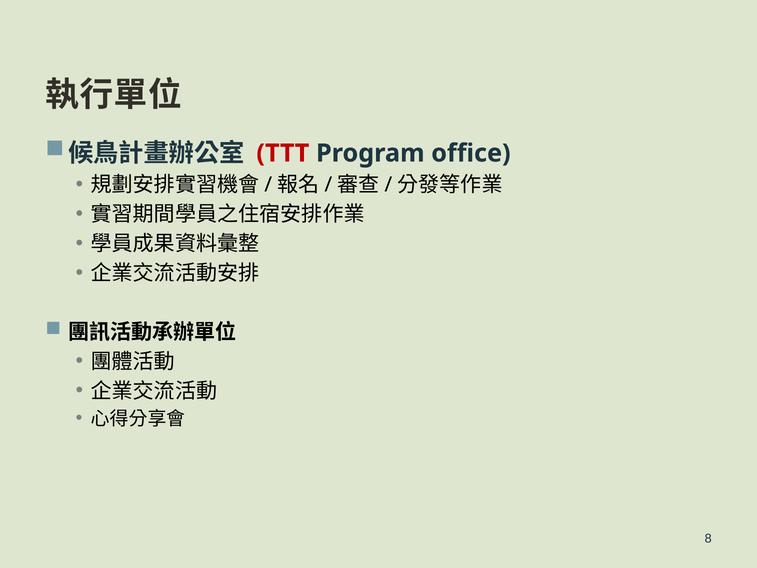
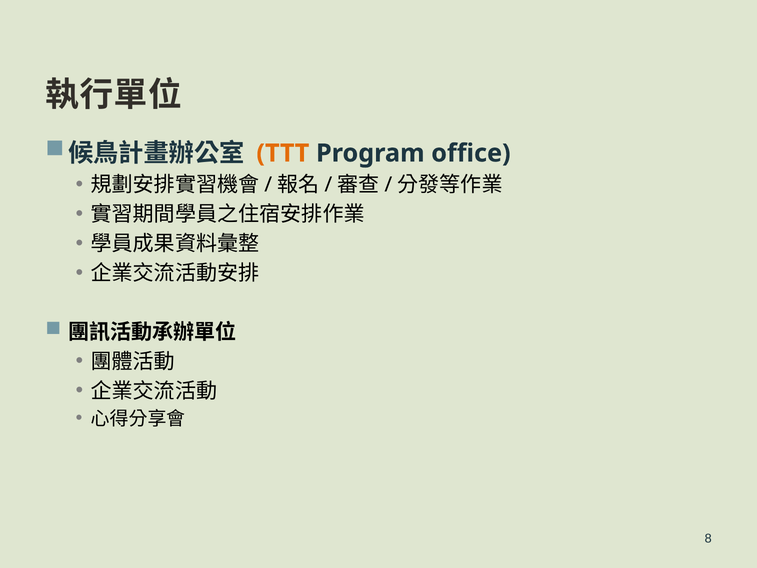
TTT colour: red -> orange (283, 153)
